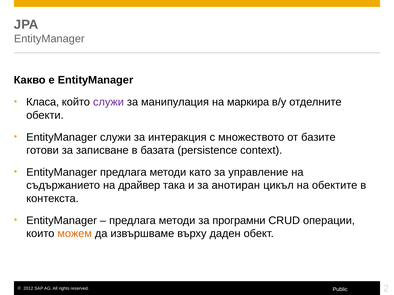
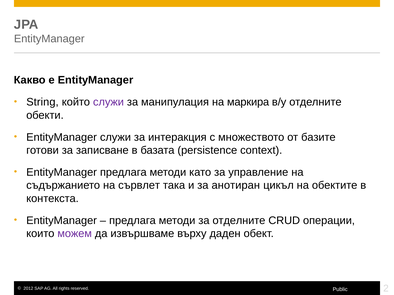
Класа: Класа -> String (42, 102)
драйвер: драйвер -> сървлет (139, 186)
за програмни: програмни -> отделните (239, 221)
можем colour: orange -> purple (75, 234)
